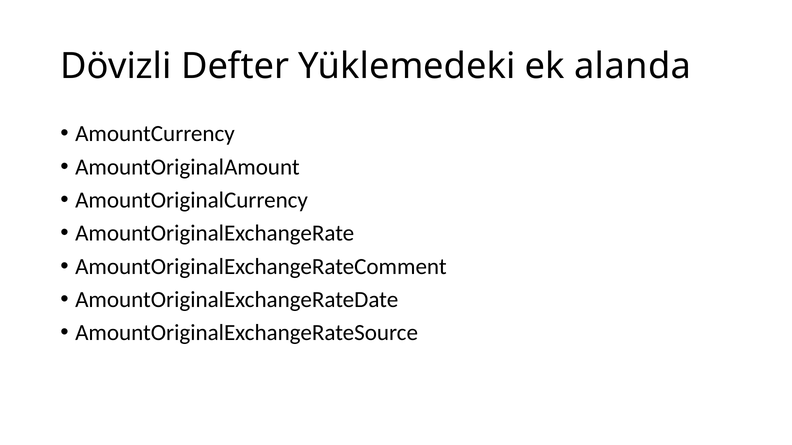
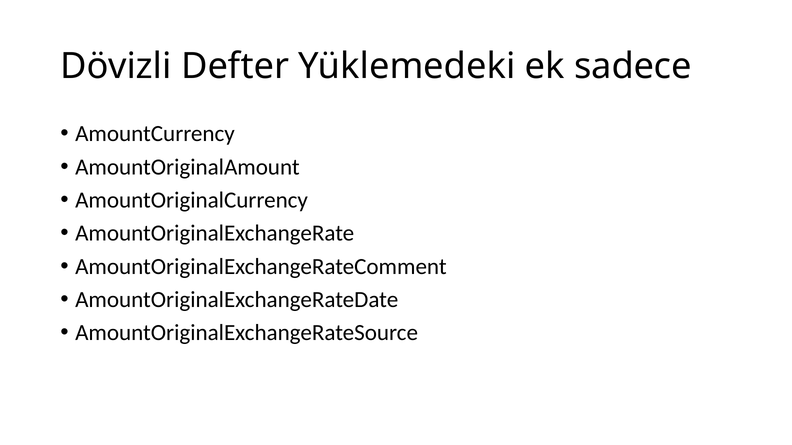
alanda: alanda -> sadece (633, 67)
